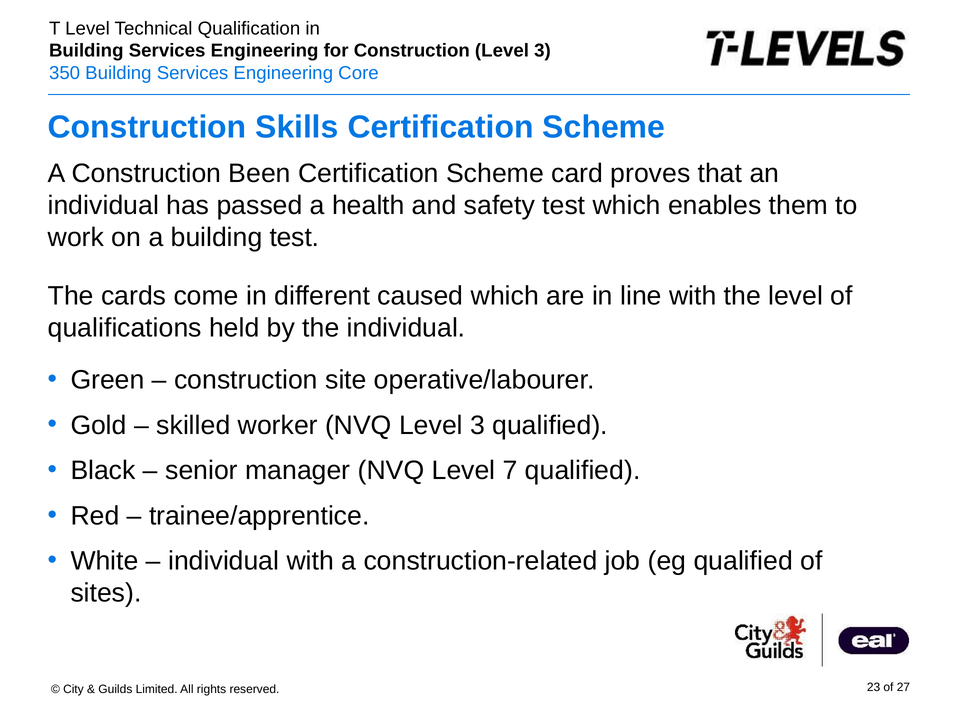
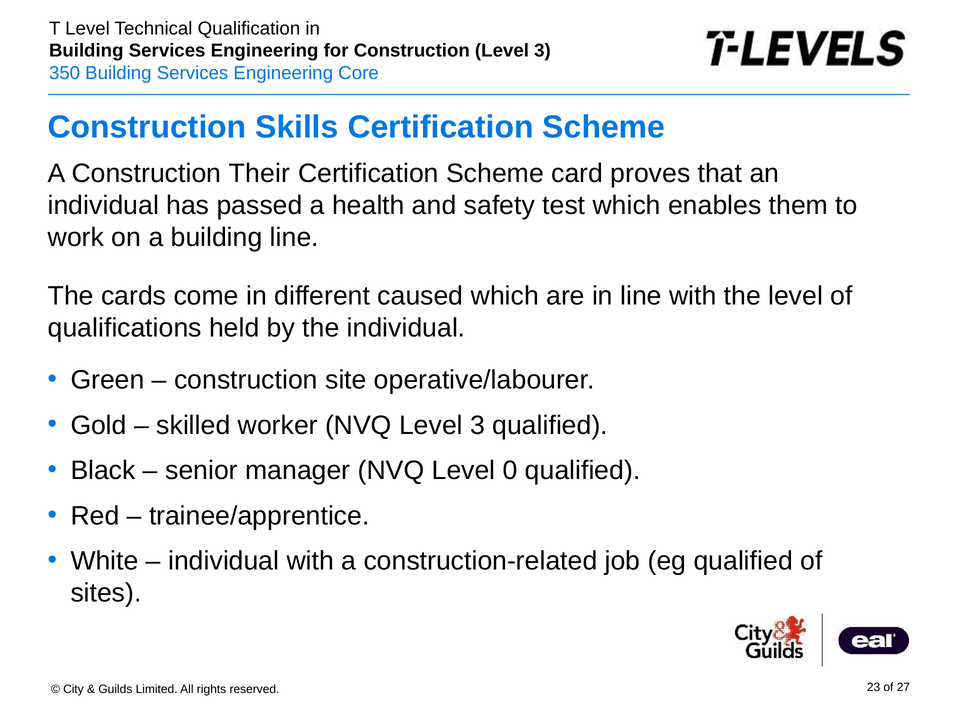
Been: Been -> Their (259, 173)
building test: test -> line (294, 237)
7: 7 -> 0 (510, 470)
